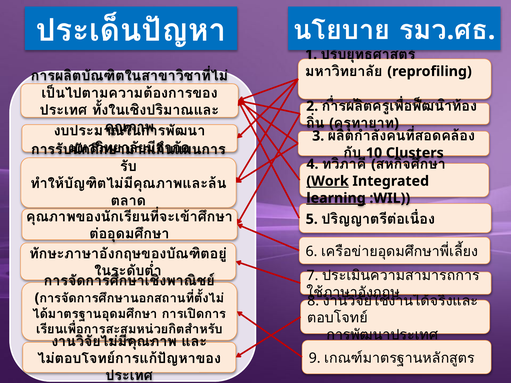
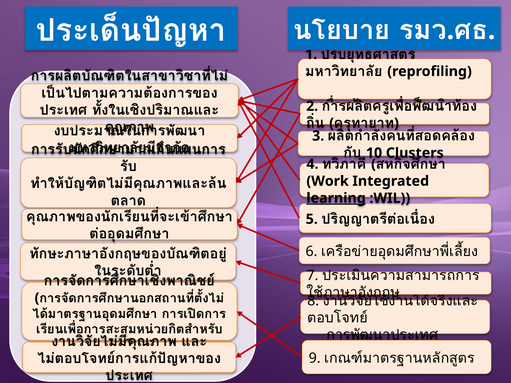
Work underline: present -> none (328, 181)
